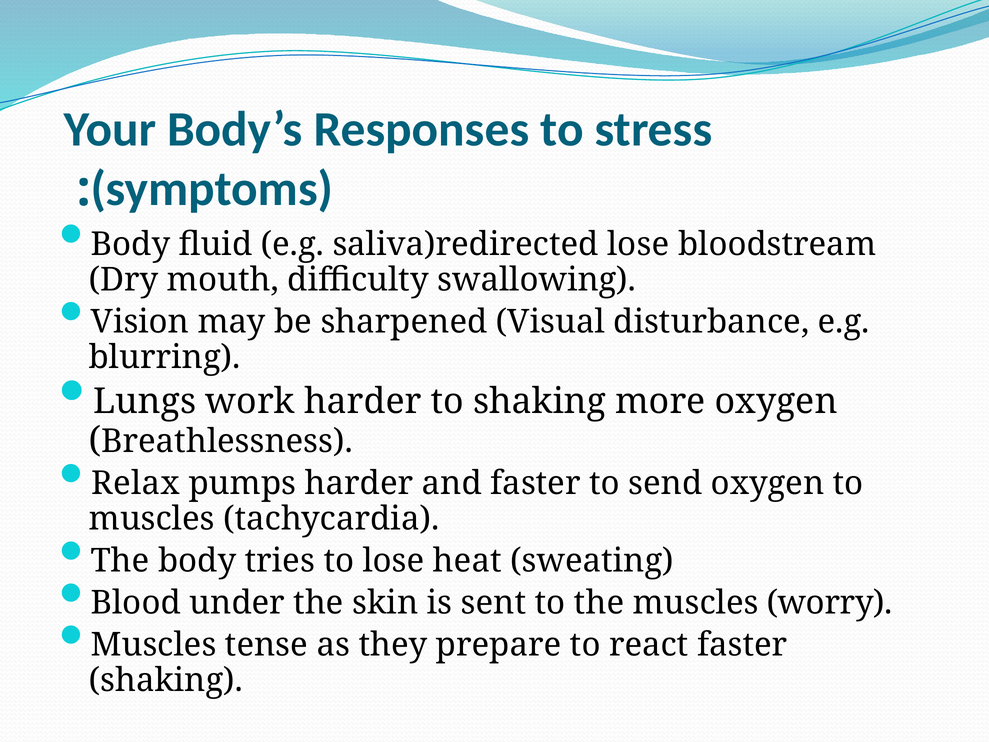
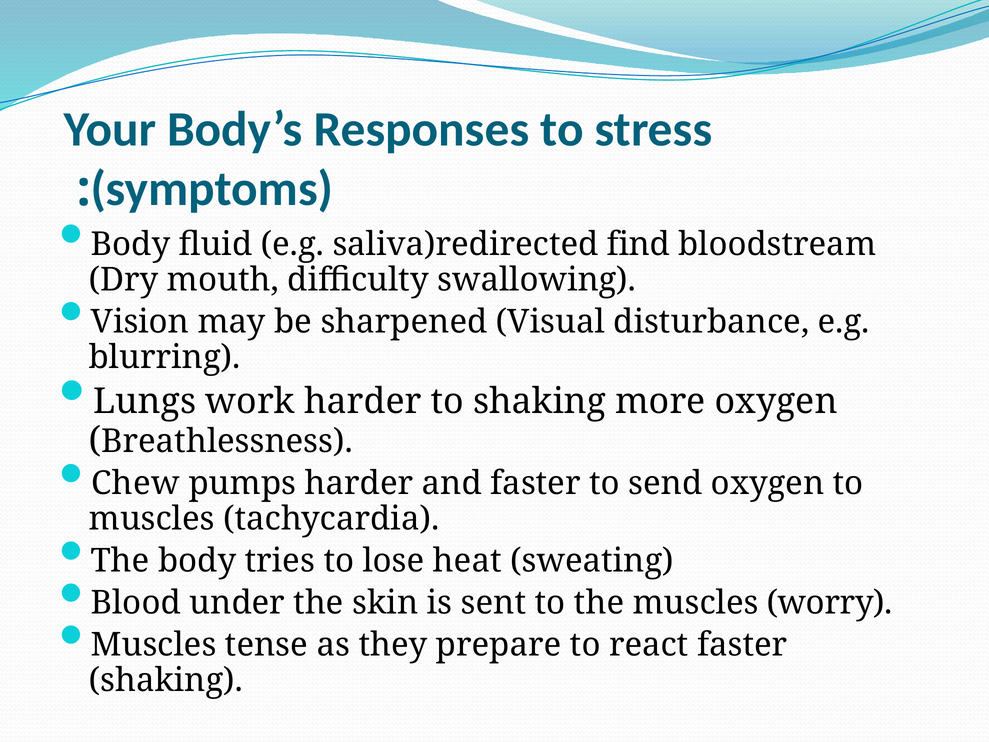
saliva)redirected lose: lose -> find (639, 244)
Relax: Relax -> Chew (135, 483)
